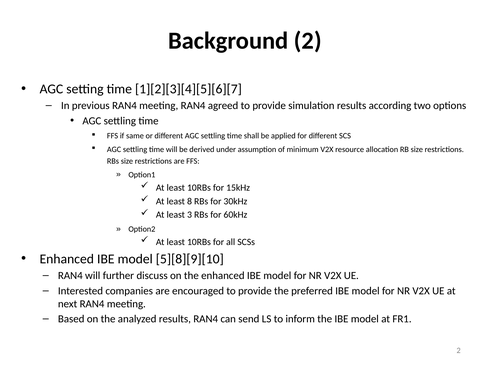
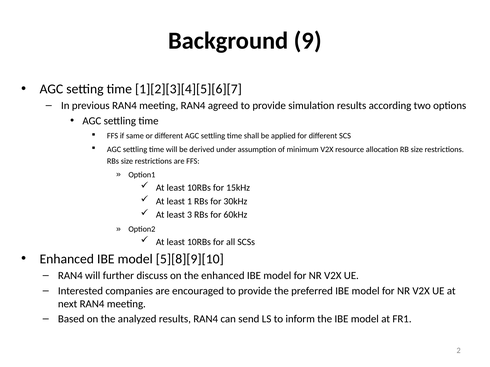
Background 2: 2 -> 9 (308, 41)
8: 8 -> 1 (189, 201)
